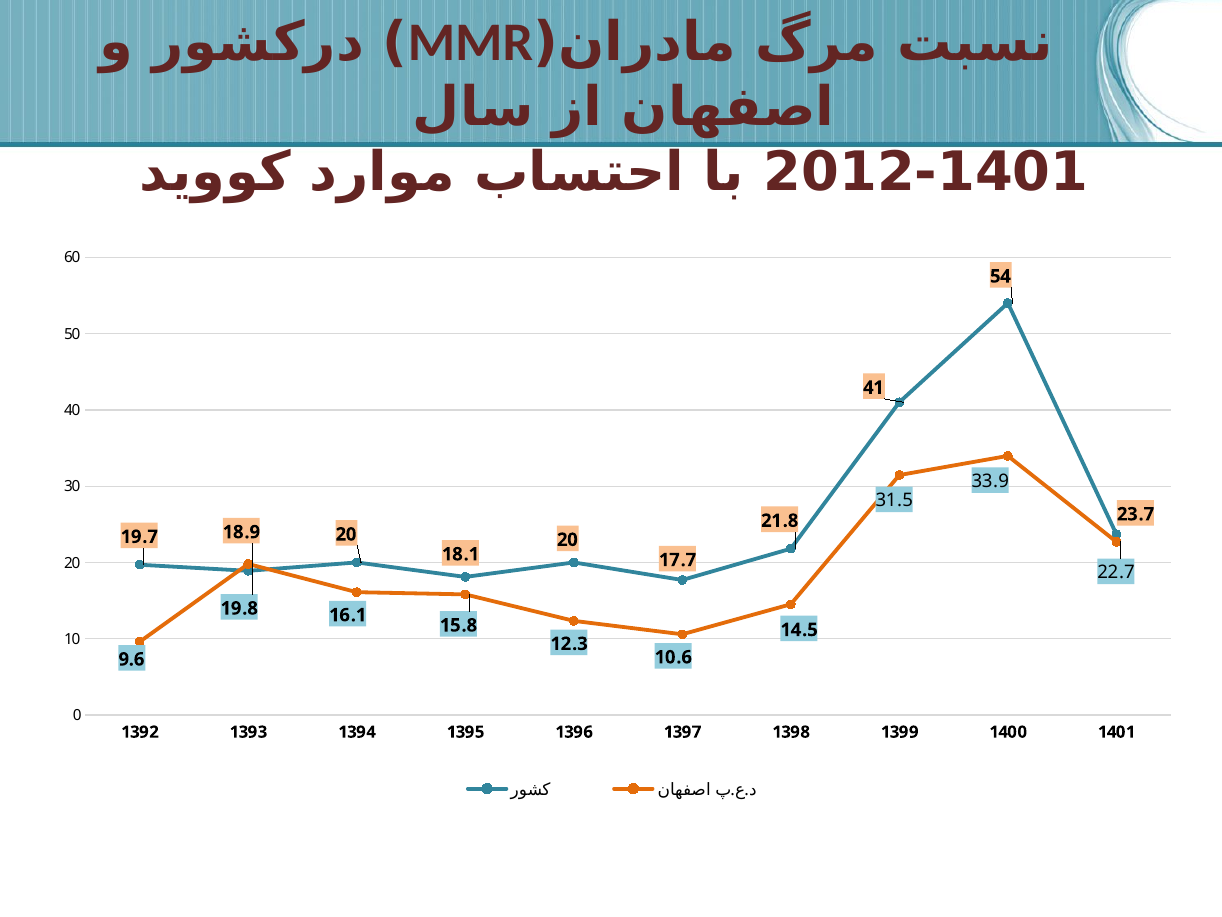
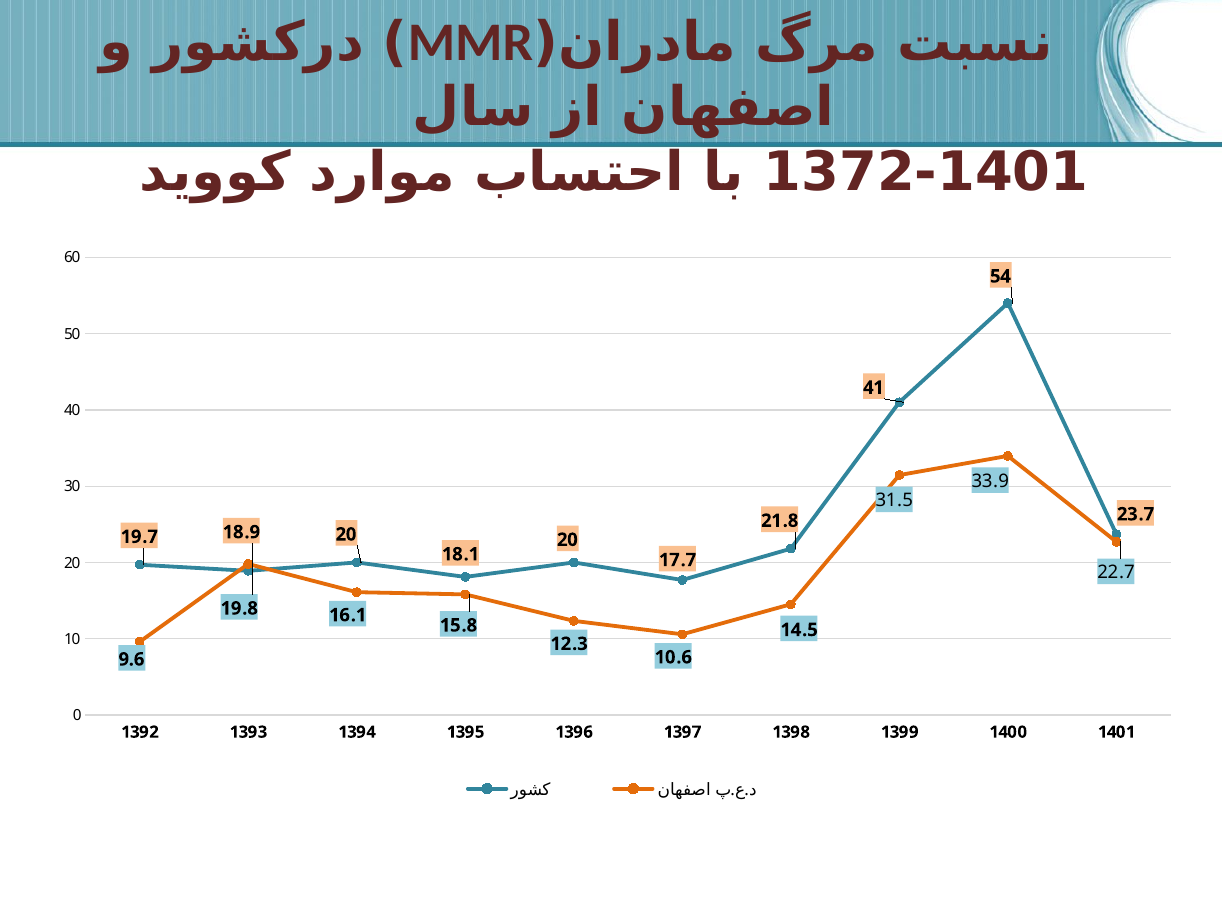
2012: 2012 -> 1372 (839, 173)
